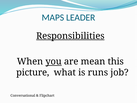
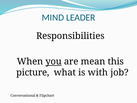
MAPS: MAPS -> MIND (53, 17)
Responsibilities underline: present -> none (70, 36)
runs: runs -> with (98, 72)
